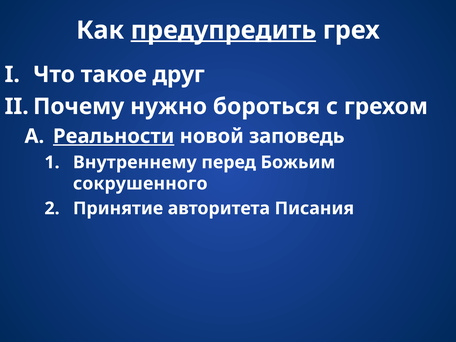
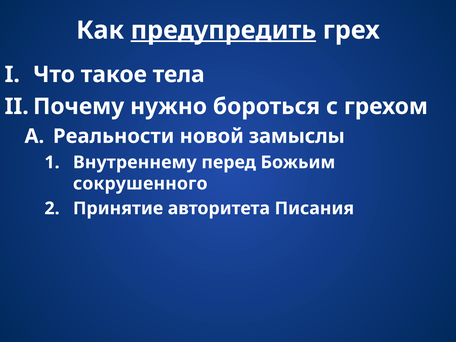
друг: друг -> тела (179, 75)
Реальности underline: present -> none (114, 136)
заповедь: заповедь -> замыслы (297, 136)
